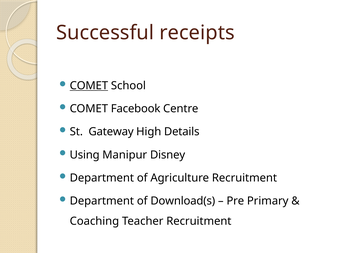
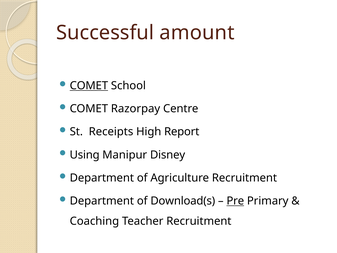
receipts: receipts -> amount (197, 33)
Facebook: Facebook -> Razorpay (136, 109)
Gateway: Gateway -> Receipts (111, 132)
Details: Details -> Report (182, 132)
Pre underline: none -> present (235, 201)
